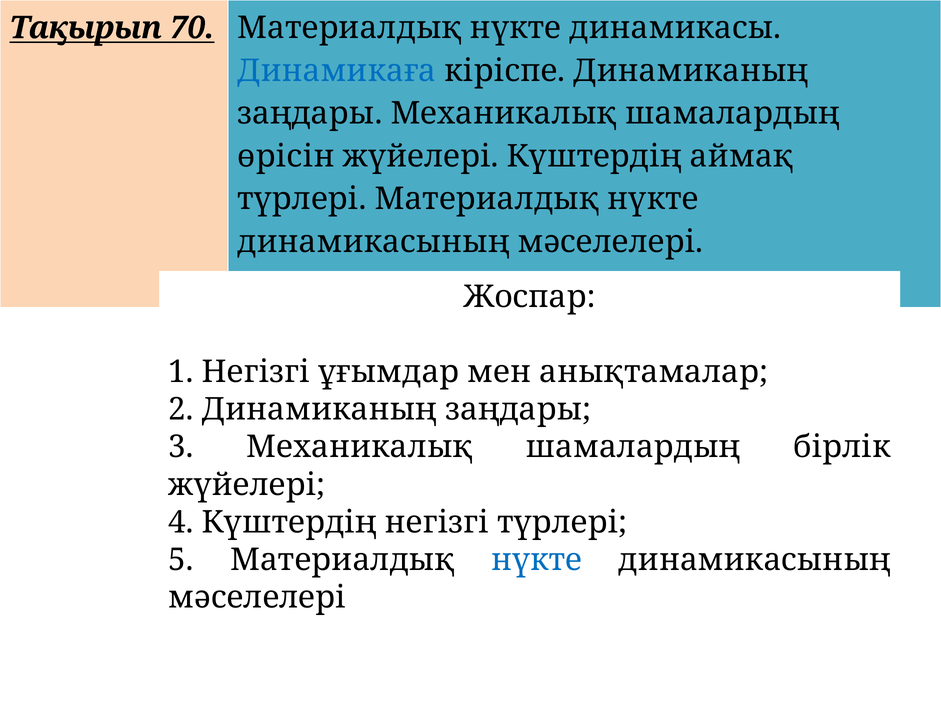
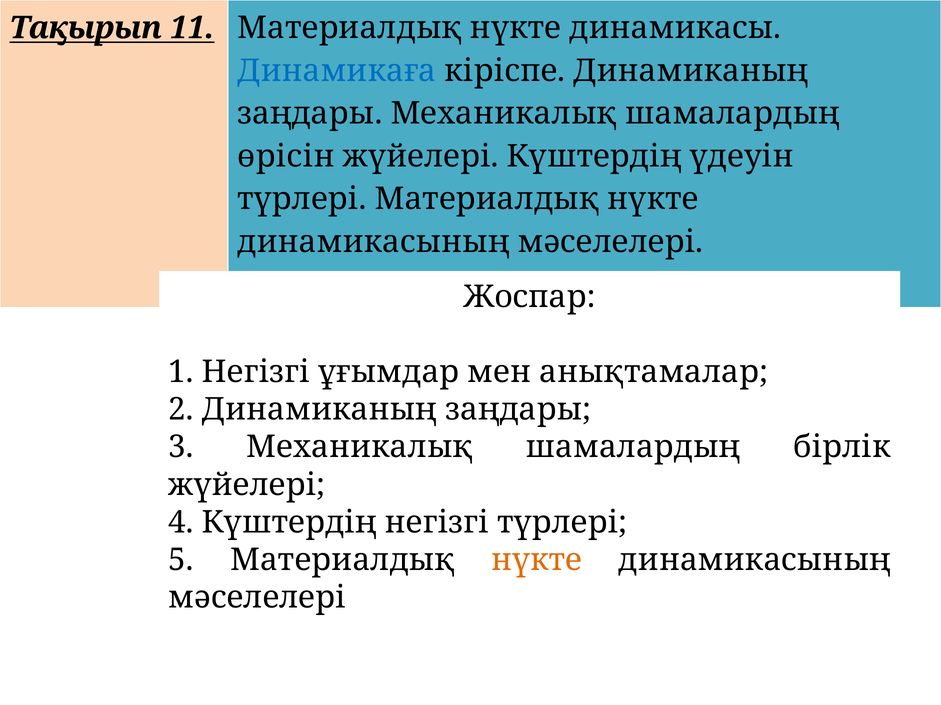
70: 70 -> 11 (192, 28)
аймақ: аймақ -> үдеуін (742, 156)
нүкте colour: blue -> orange (537, 560)
